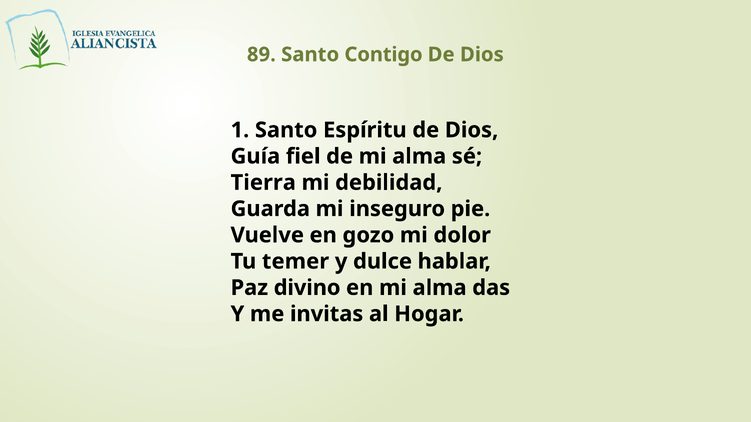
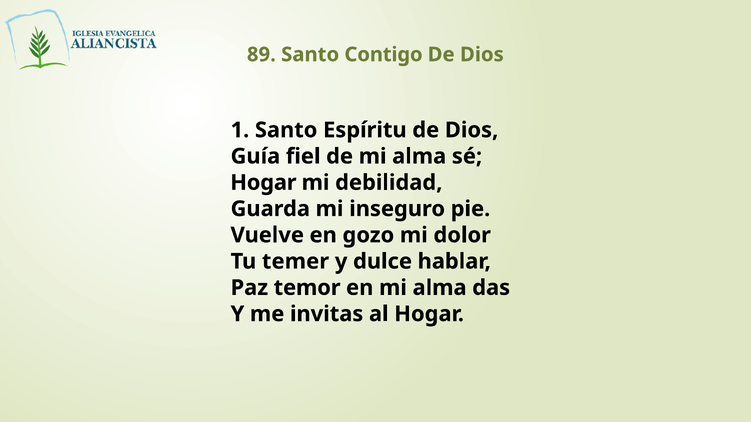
Tierra: Tierra -> Hogar (263, 183)
divino: divino -> temor (307, 288)
